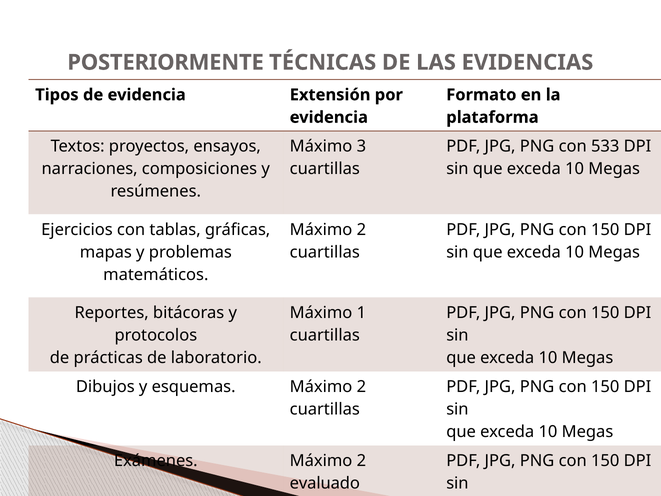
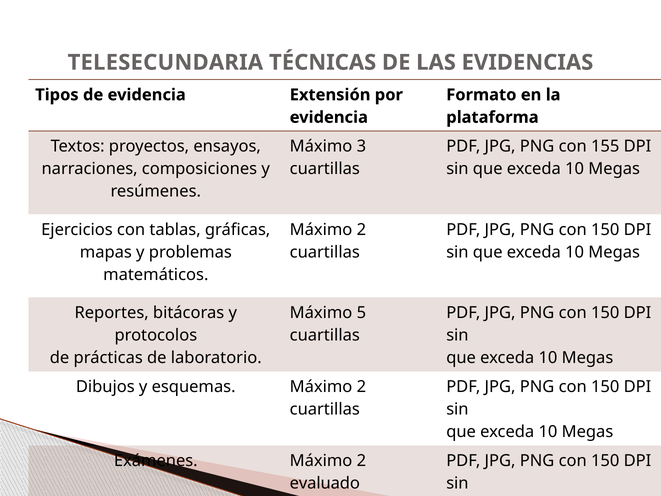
POSTERIORMENTE: POSTERIORMENTE -> TELESECUNDARIA (165, 62)
533: 533 -> 155 (605, 146)
1: 1 -> 5 (361, 313)
